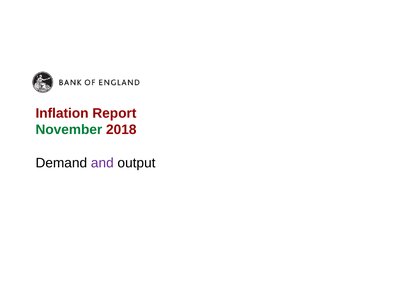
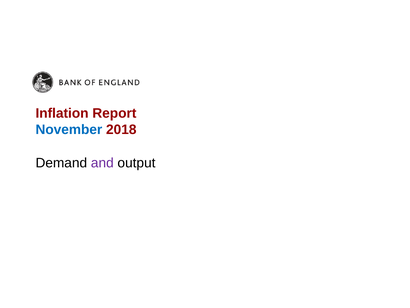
November colour: green -> blue (69, 129)
